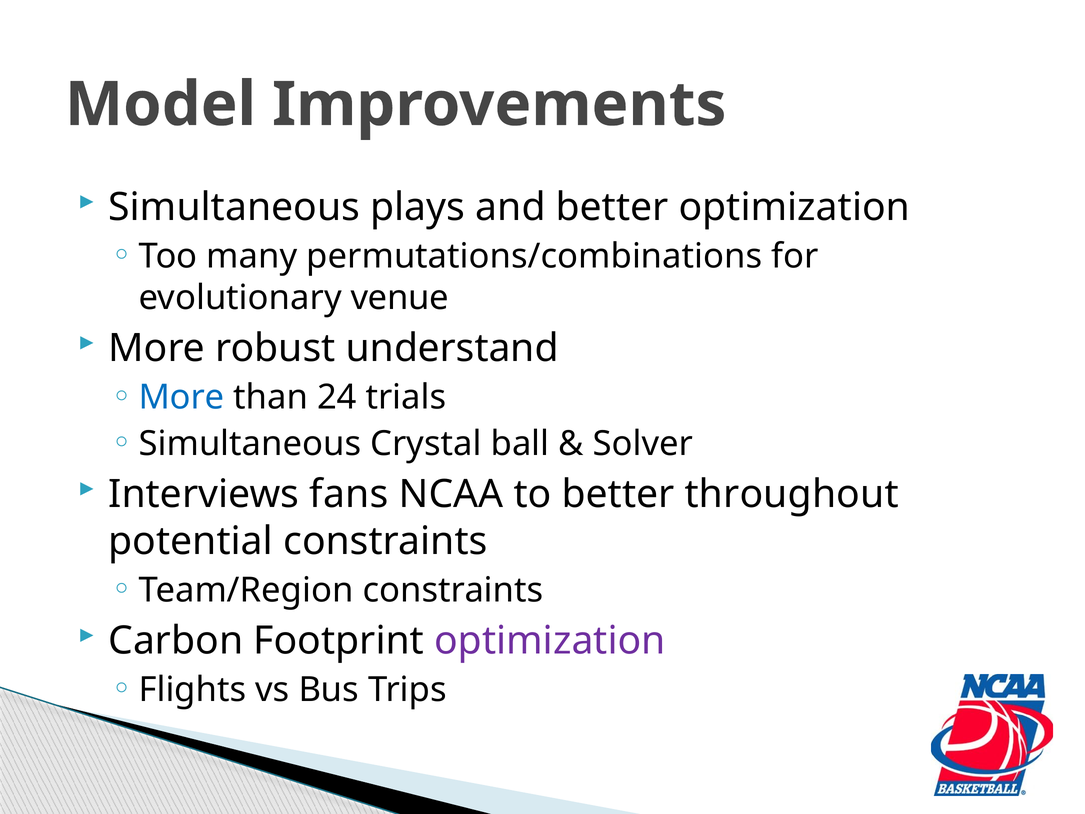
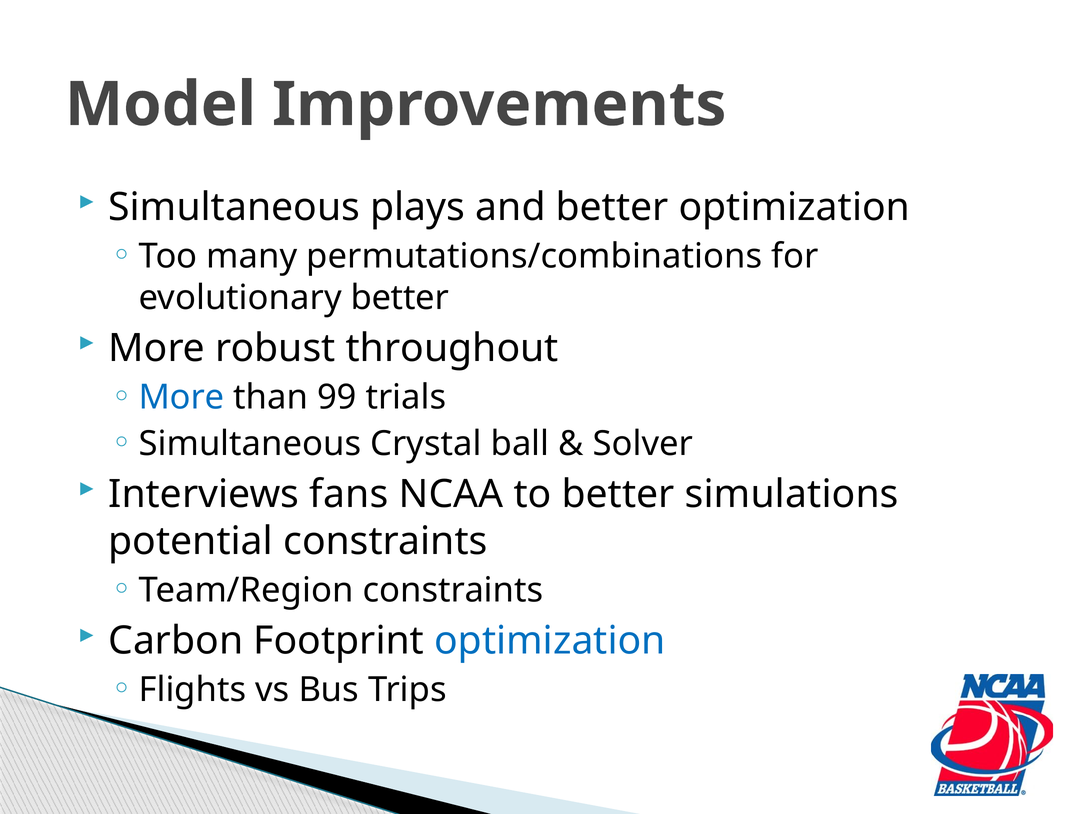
evolutionary venue: venue -> better (400, 298)
understand: understand -> throughout (452, 348)
24: 24 -> 99 (337, 397)
throughout: throughout -> simulations (792, 494)
optimization colour: purple -> blue (550, 641)
